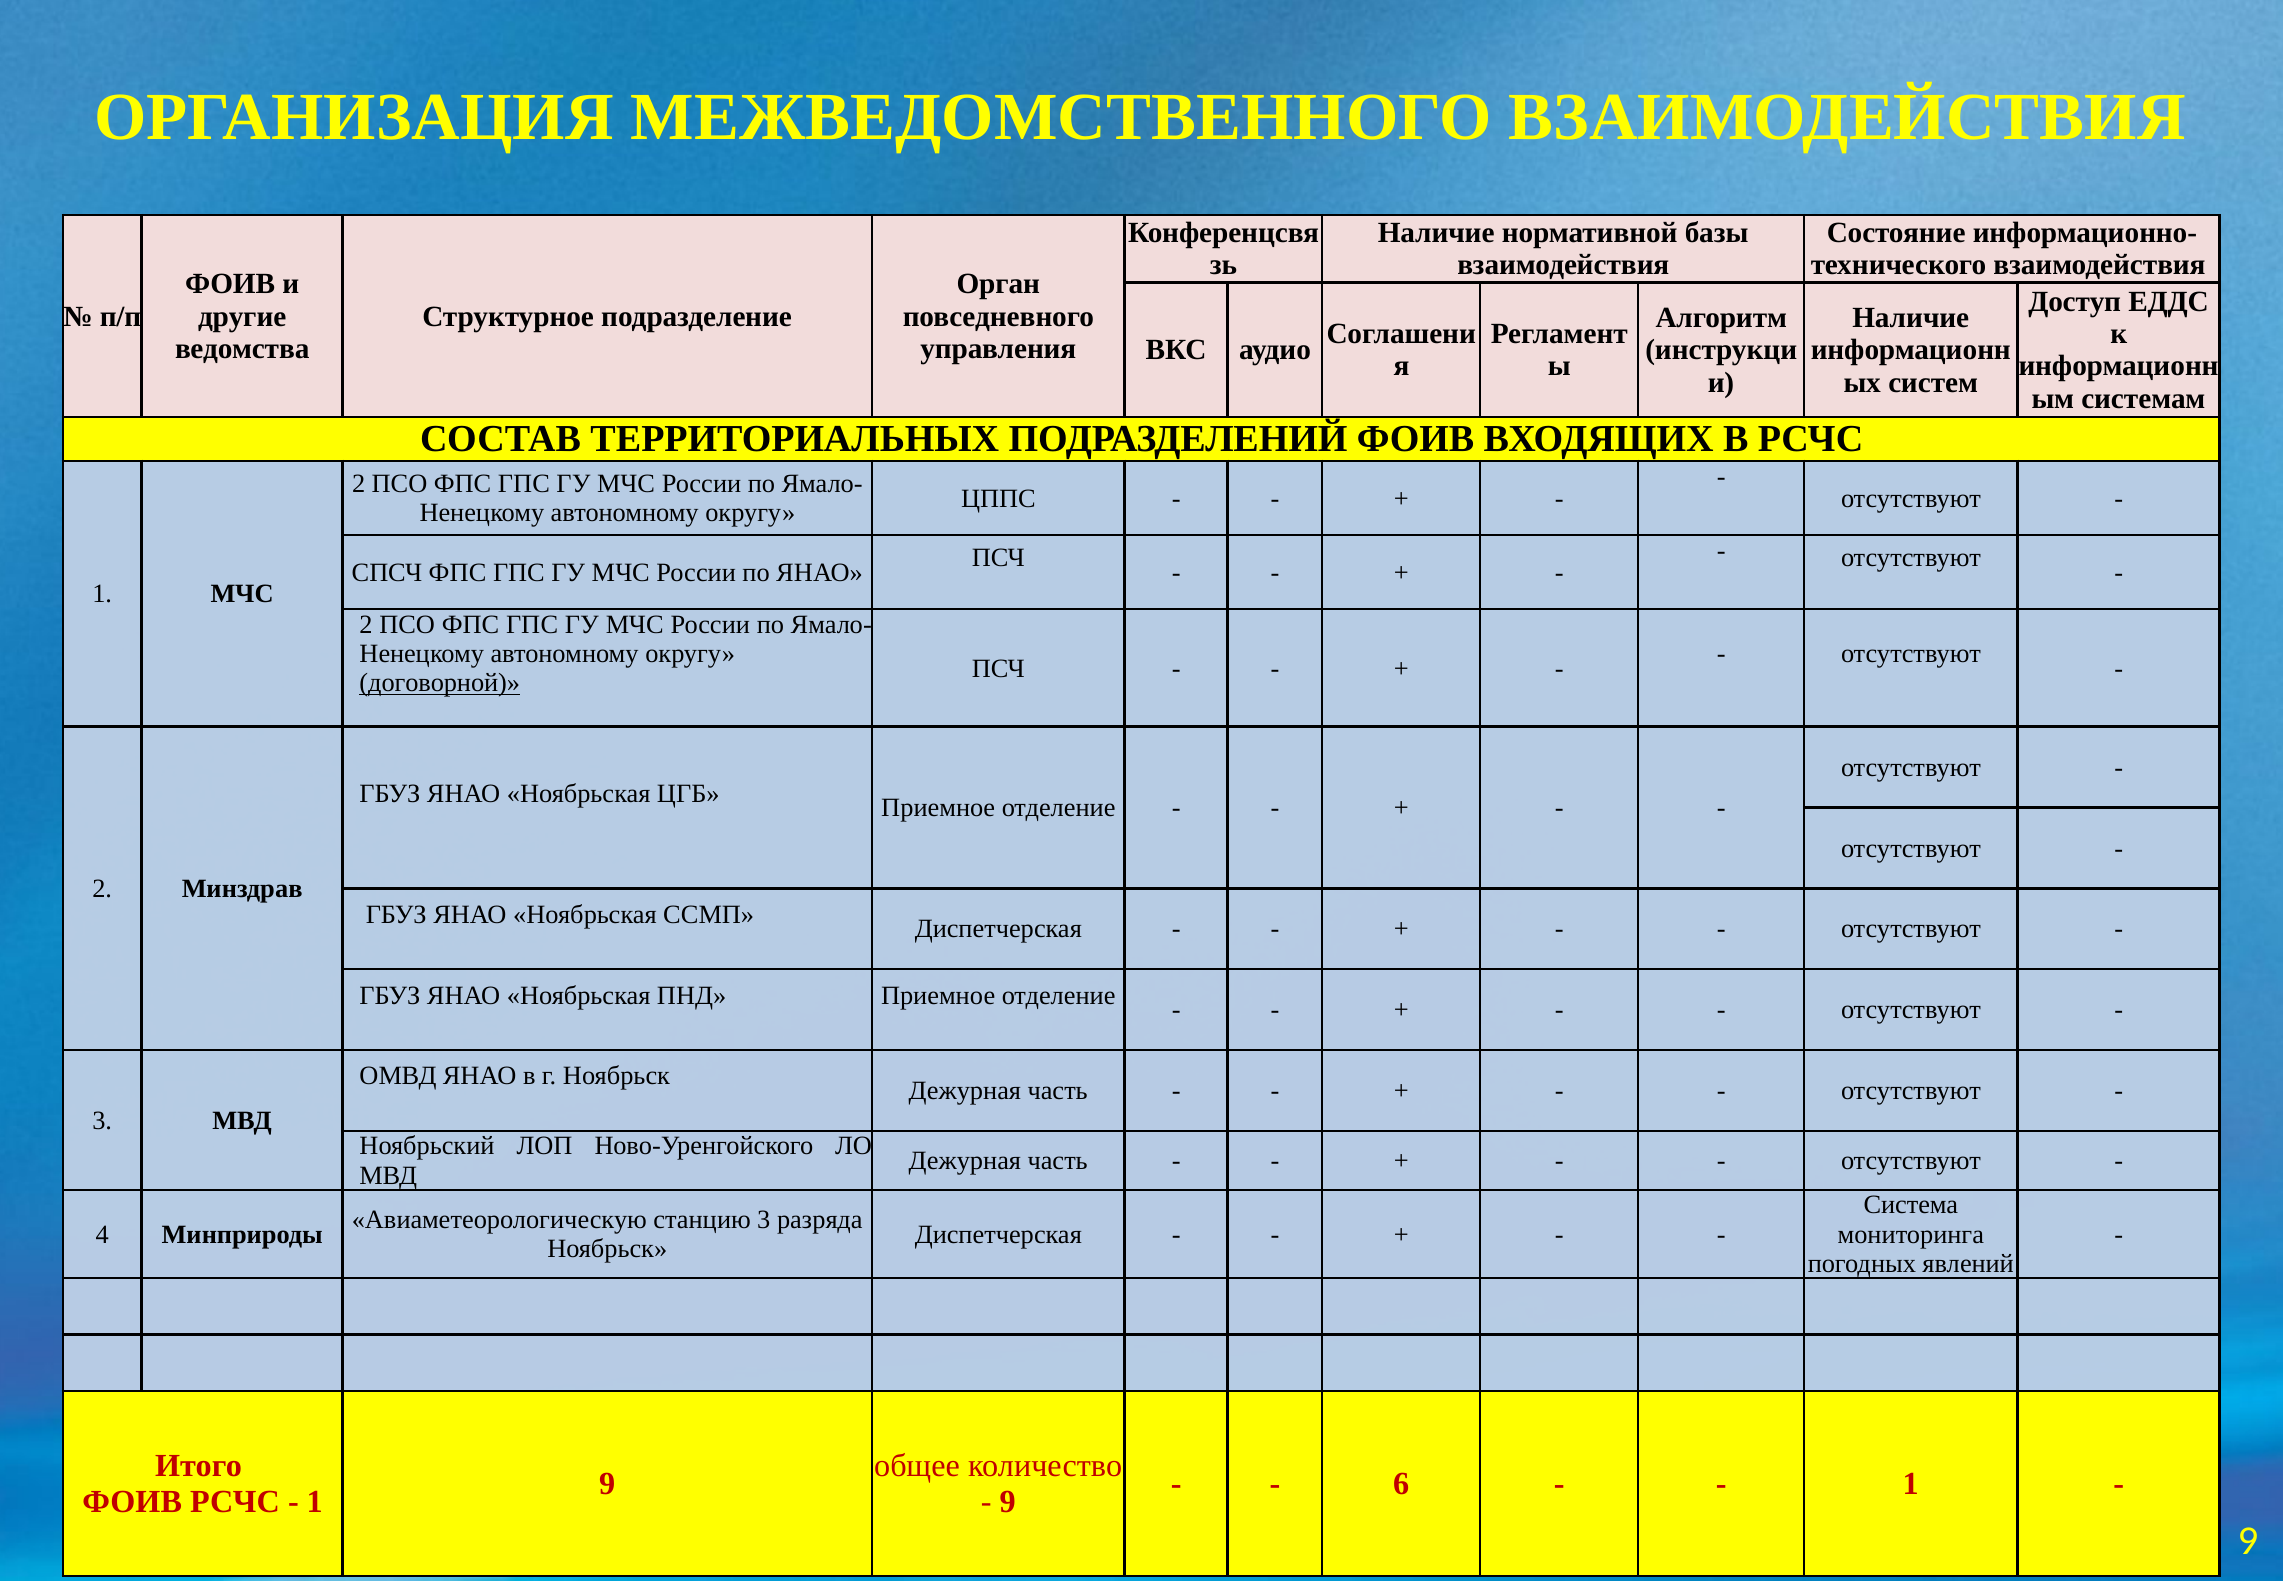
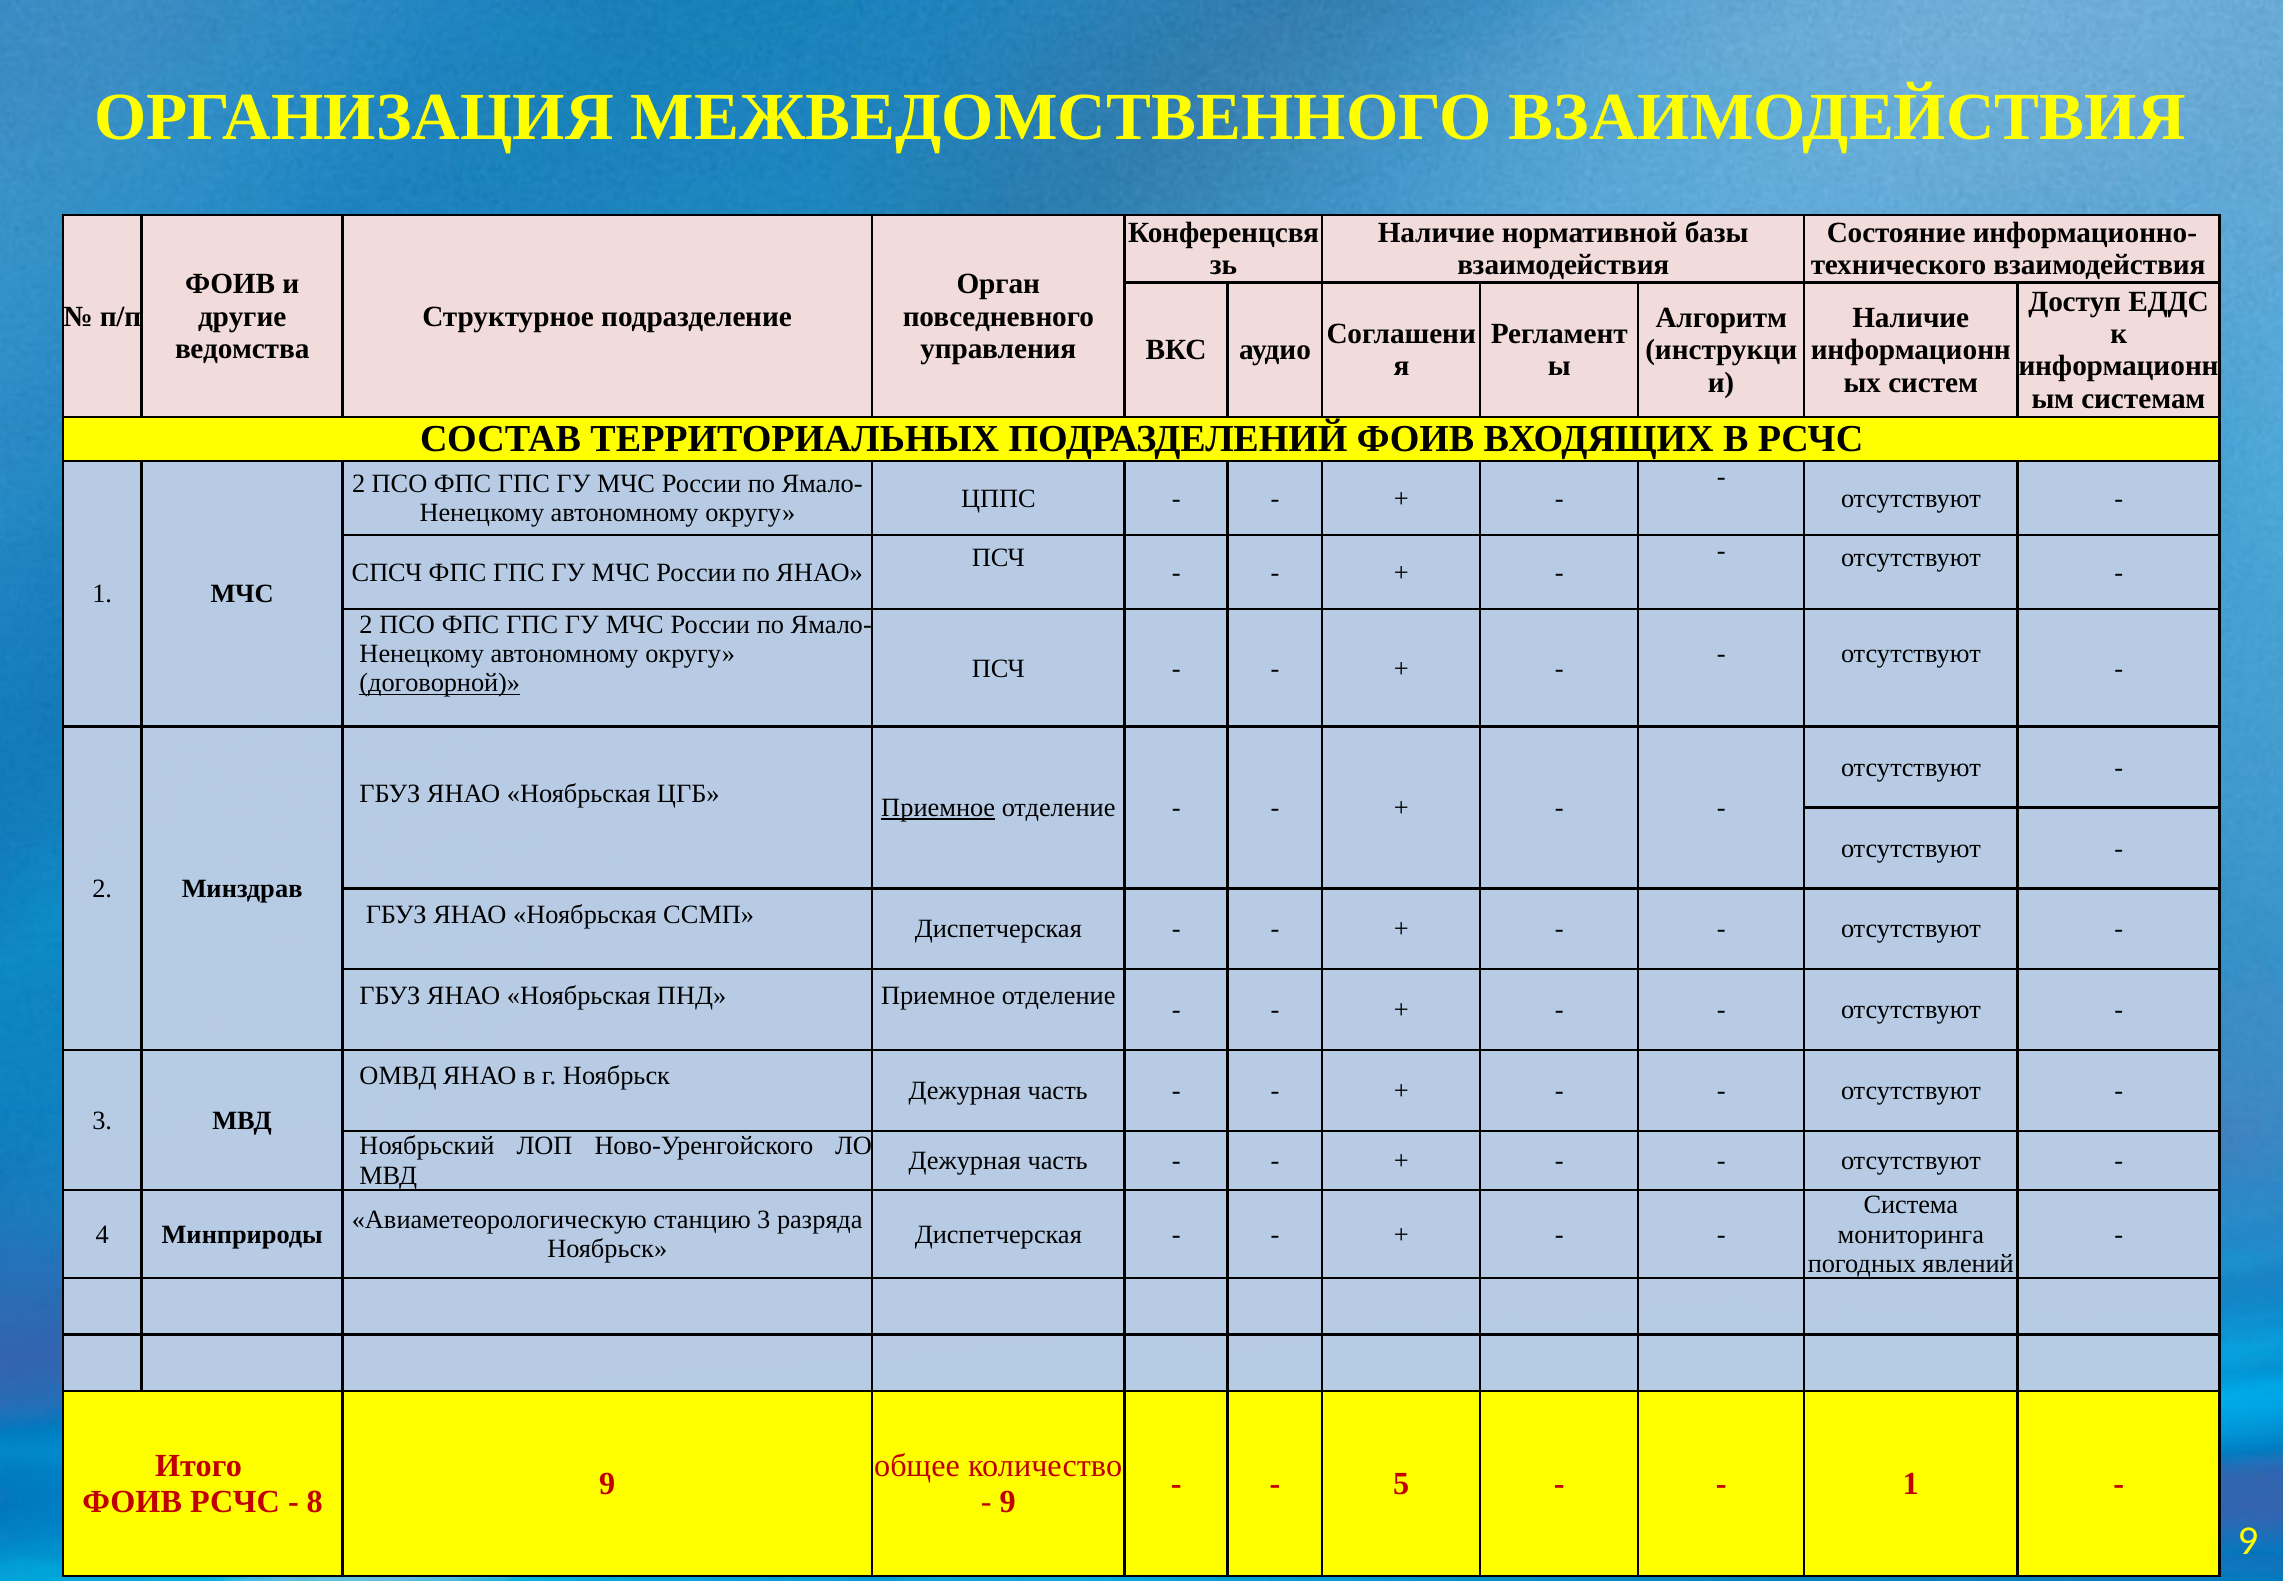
Приемное underline: none -> present (938, 808)
6: 6 -> 5 (1401, 1484)
1: 1 -> 8 (315, 1501)
